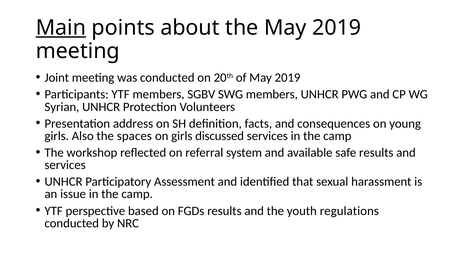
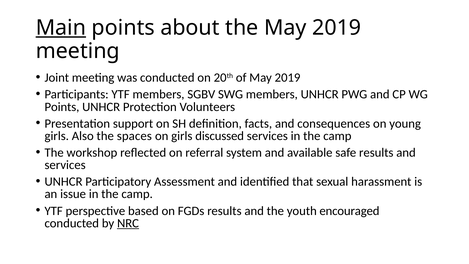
Syrian: Syrian -> Points (62, 107)
address: address -> support (133, 123)
regulations: regulations -> encouraged (349, 211)
NRC underline: none -> present (128, 223)
